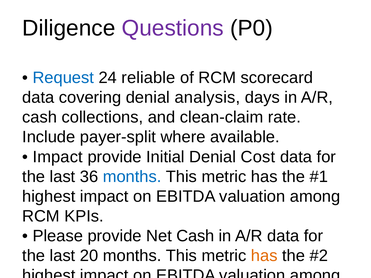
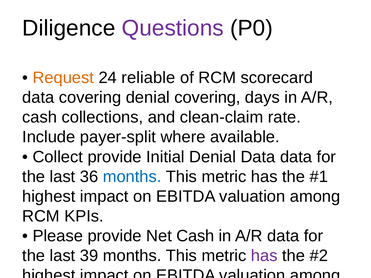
Request colour: blue -> orange (63, 78)
denial analysis: analysis -> covering (207, 98)
Impact: Impact -> Collect (58, 157)
Denial Cost: Cost -> Data (258, 157)
20: 20 -> 39 (89, 256)
has colour: orange -> purple (264, 256)
